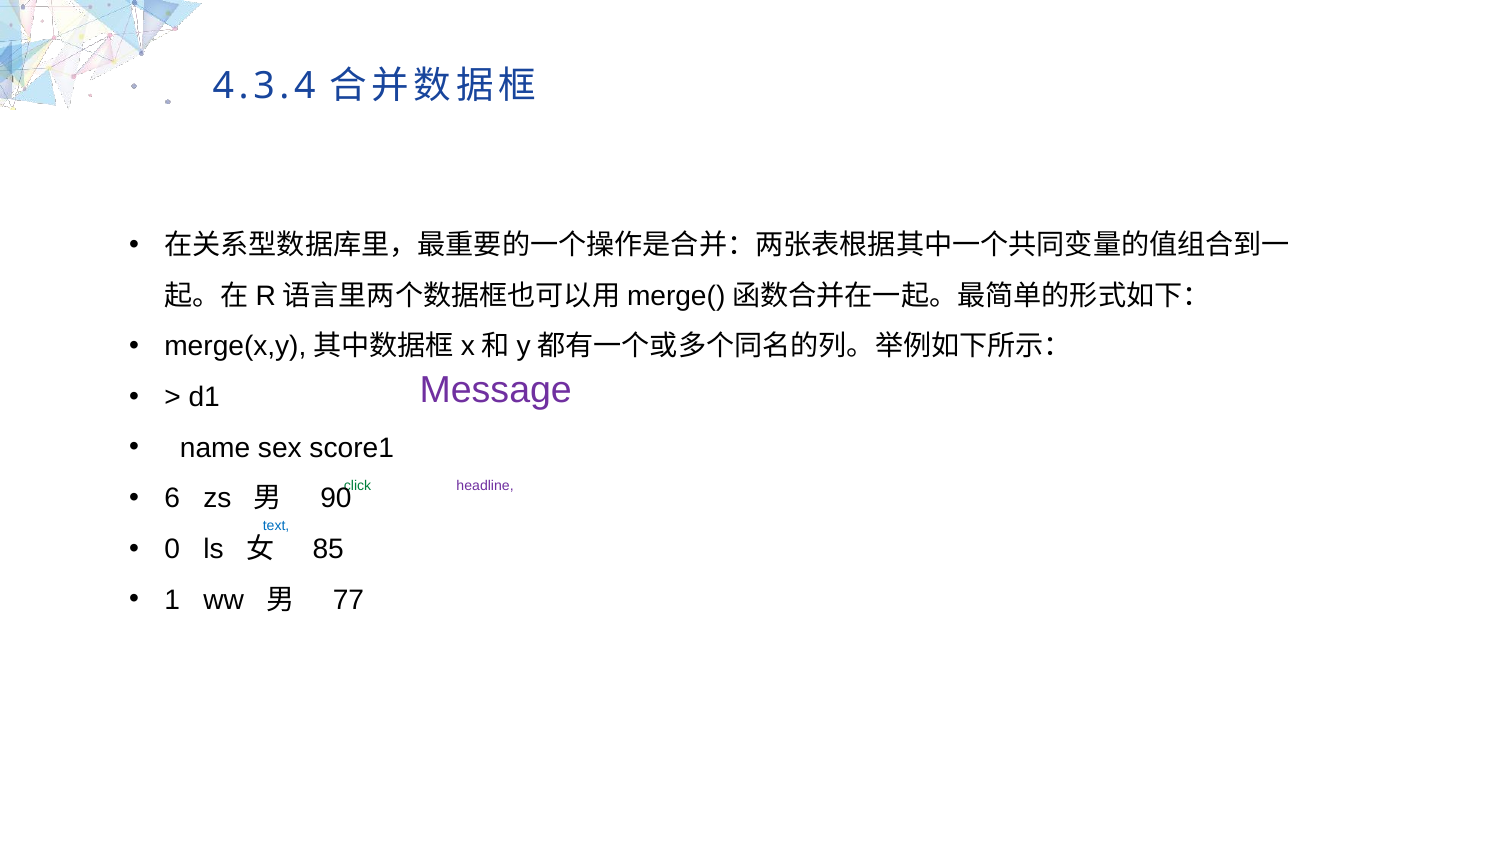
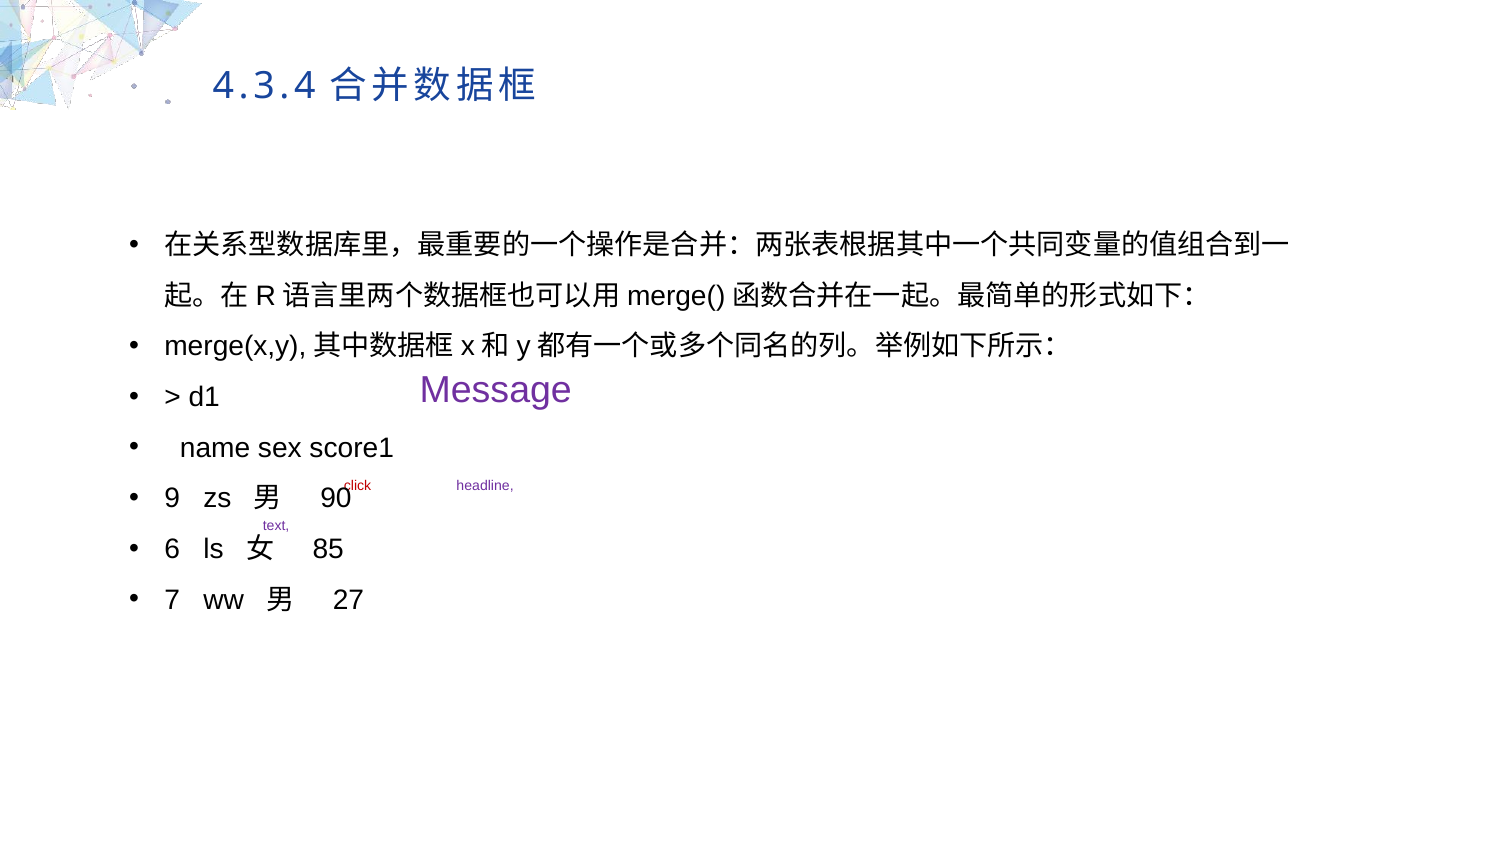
click colour: green -> red (358, 486)
6: 6 -> 9 (172, 499)
text colour: blue -> purple (276, 526)
0: 0 -> 6 (172, 549)
1: 1 -> 7 (172, 600)
77: 77 -> 27 (348, 600)
